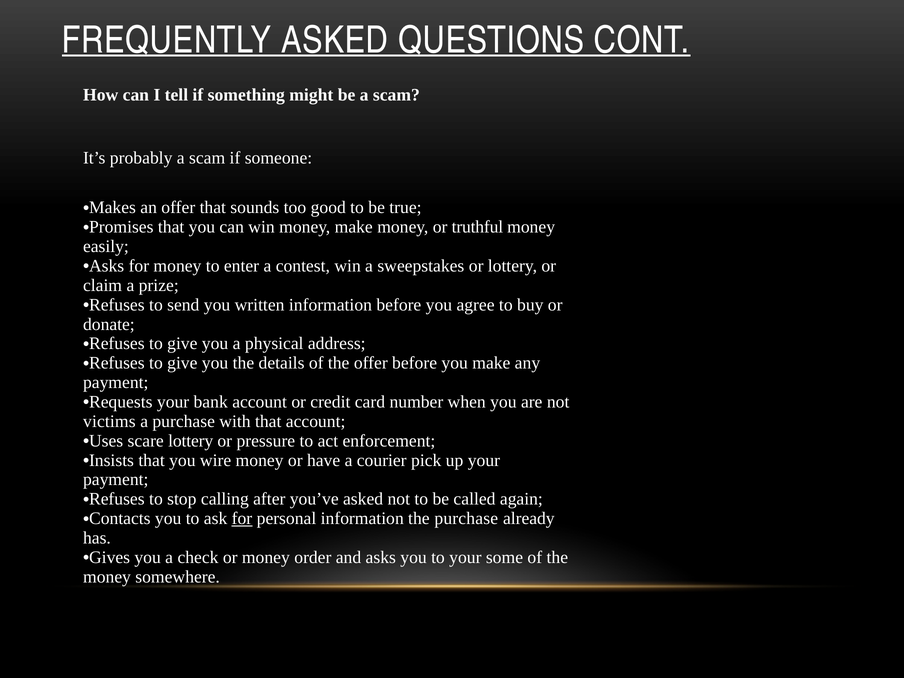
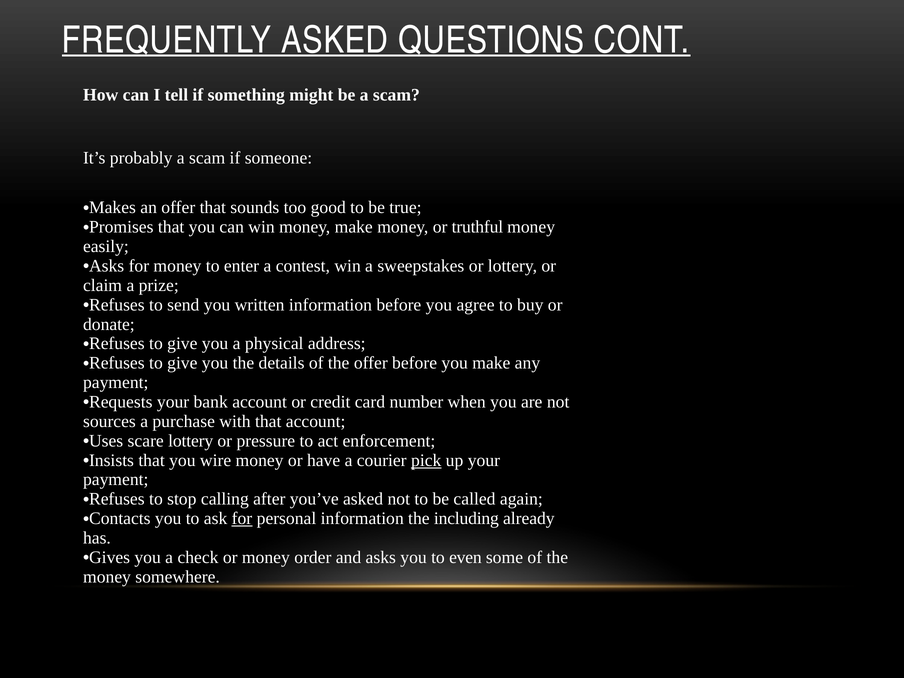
victims: victims -> sources (109, 421)
pick underline: none -> present (426, 460)
the purchase: purchase -> including (466, 519)
to your: your -> even (465, 557)
